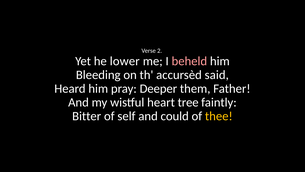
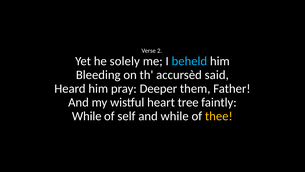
lower: lower -> solely (125, 61)
beheld colour: pink -> light blue (189, 61)
Bitter: Bitter -> While (87, 116)
and could: could -> while (175, 116)
